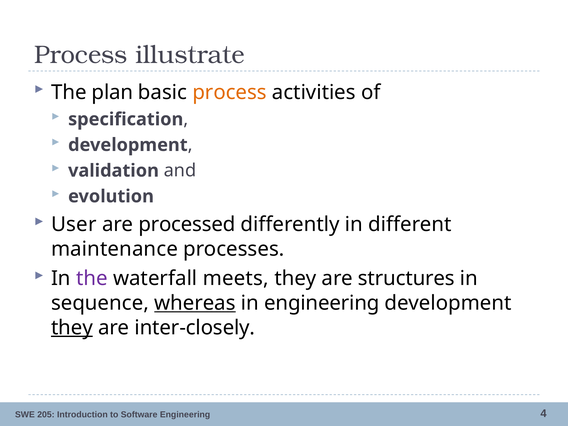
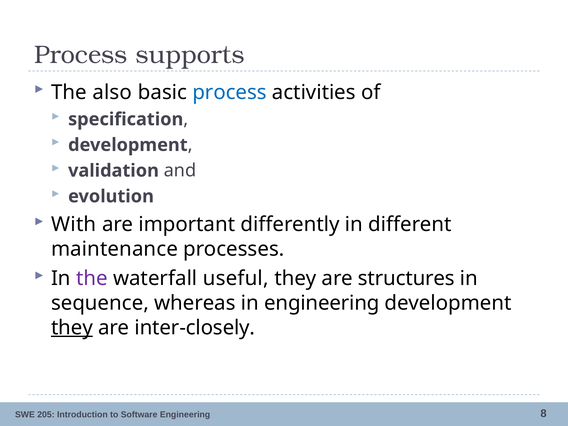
illustrate: illustrate -> supports (190, 55)
plan: plan -> also (112, 92)
process colour: orange -> blue (229, 92)
User: User -> With (74, 224)
processed: processed -> important (187, 224)
meets: meets -> useful (236, 278)
whereas underline: present -> none (195, 303)
4: 4 -> 8 (544, 414)
